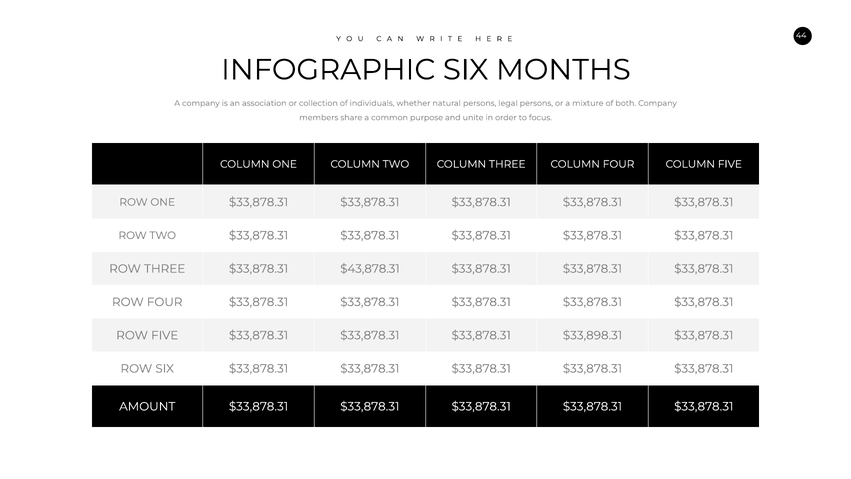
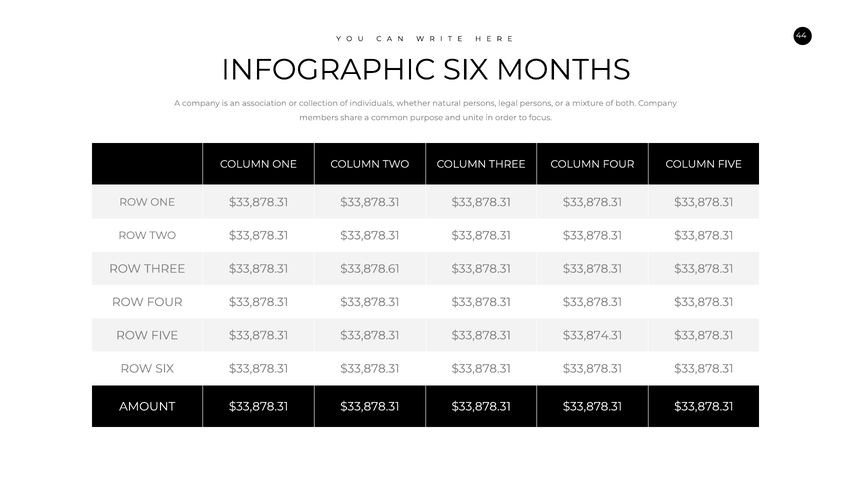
$43,878.31: $43,878.31 -> $33,878.61 (370, 269)
$33,898.31: $33,898.31 -> $33,874.31 (592, 335)
